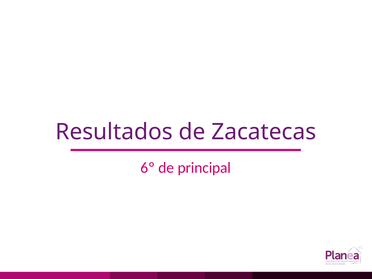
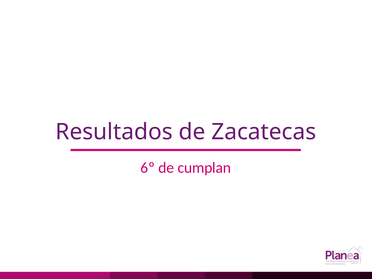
principal: principal -> cumplan (204, 168)
